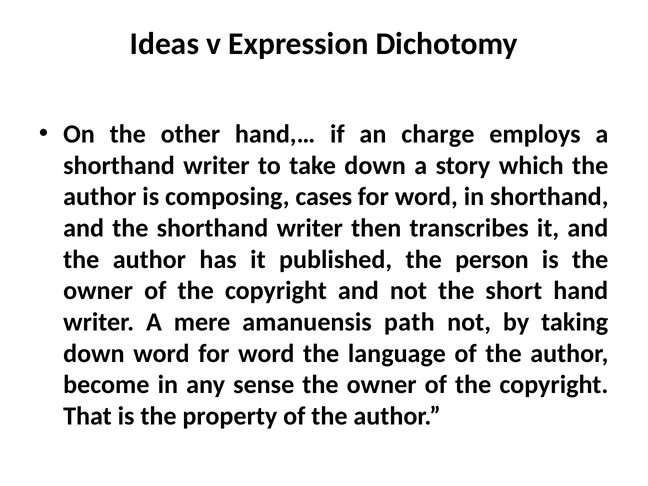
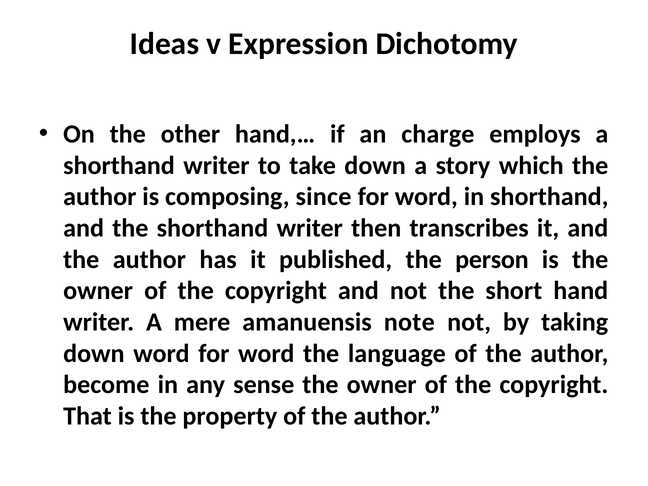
cases: cases -> since (323, 197)
path: path -> note (409, 322)
